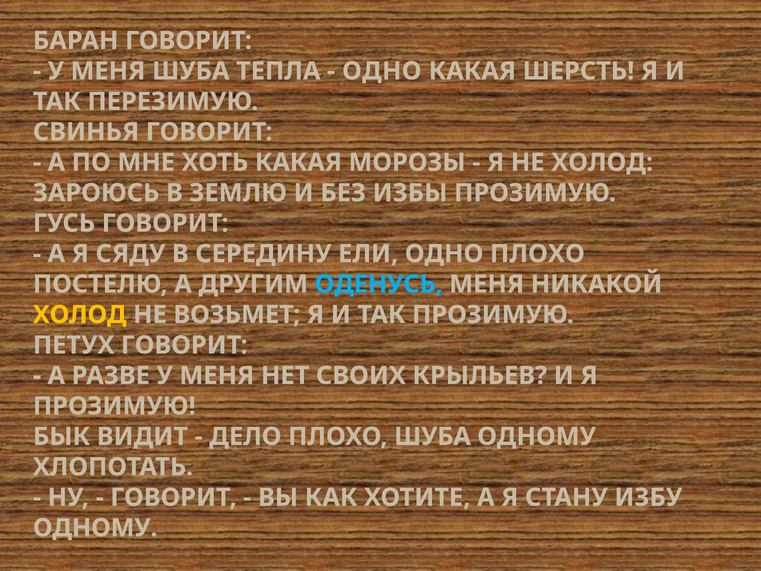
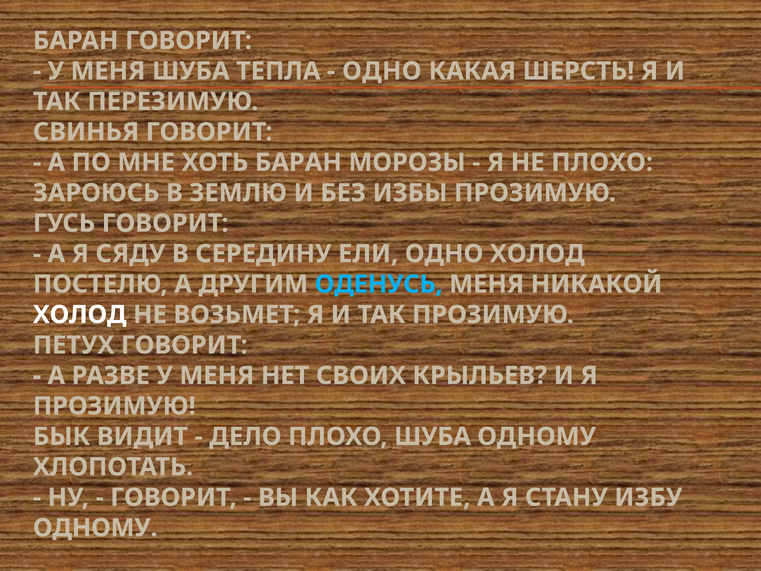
ХОТЬ КАКАЯ: КАКАЯ -> БАРАН (298, 162)
НЕ ХОЛОД: ХОЛОД -> ПЛОХО (602, 162)
ОДНО ПЛОХО: ПЛОХО -> ХОЛОД (537, 254)
ХОЛОД colour: yellow -> white (80, 315)
